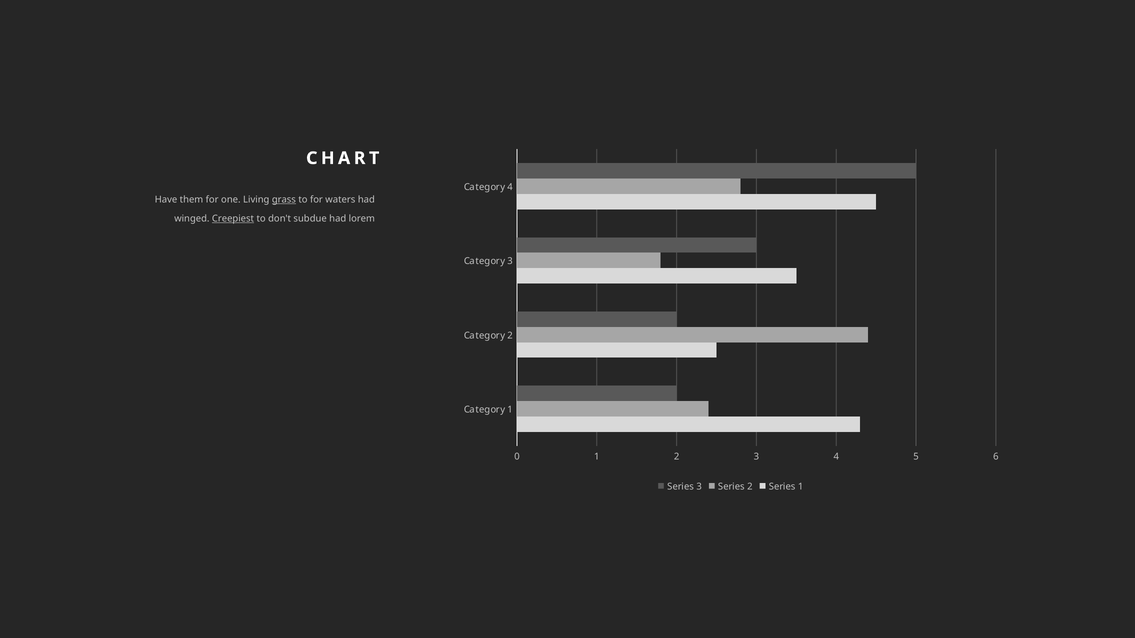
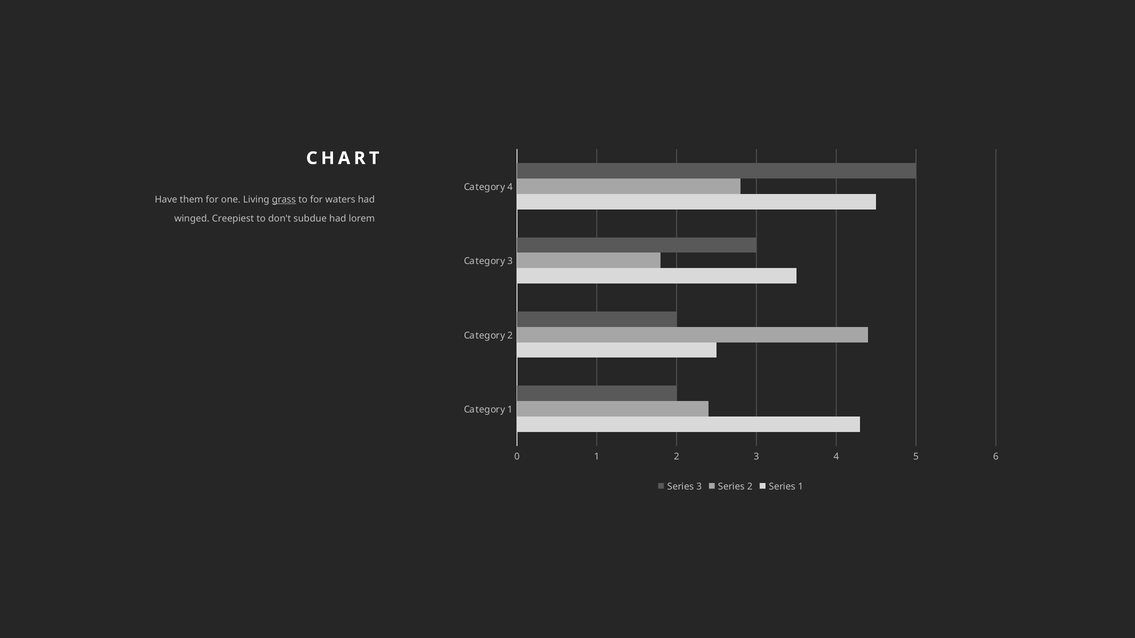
Creepiest underline: present -> none (233, 219)
